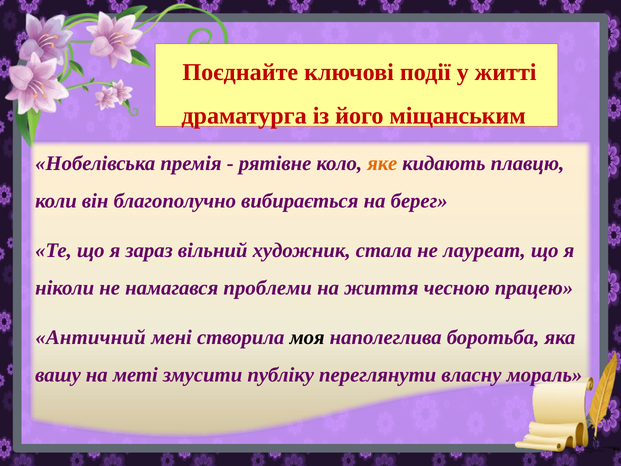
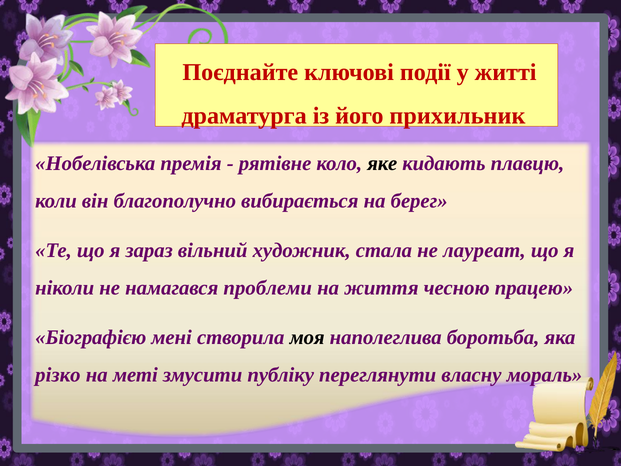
міщанським: міщанським -> прихильник (457, 116)
яке colour: orange -> black (382, 163)
Античний: Античний -> Біографією (91, 337)
вашу: вашу -> різко (58, 375)
